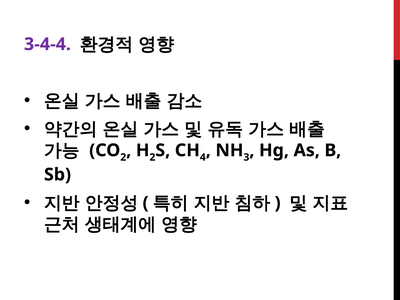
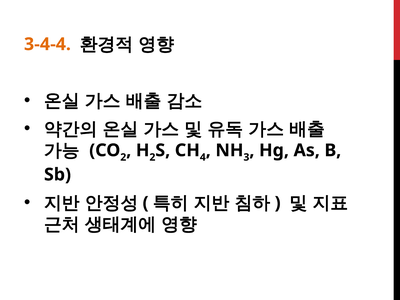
3-4-4 colour: purple -> orange (47, 44)
